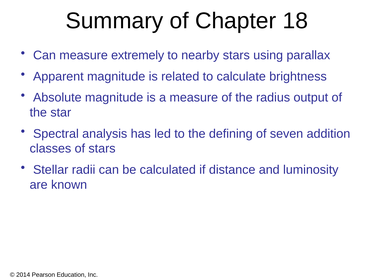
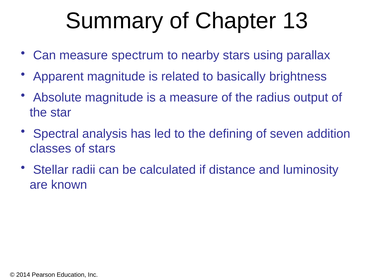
18: 18 -> 13 (295, 21)
extremely: extremely -> spectrum (138, 55)
calculate: calculate -> basically (241, 77)
